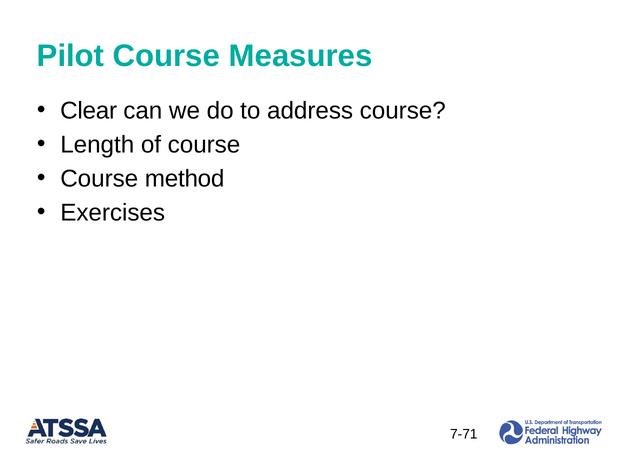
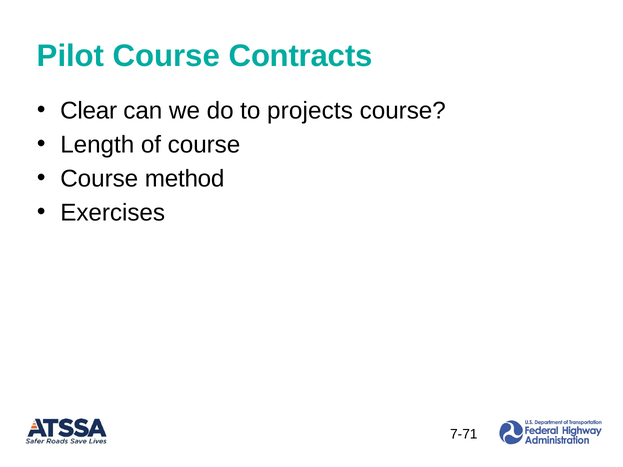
Measures: Measures -> Contracts (301, 56)
address: address -> projects (310, 111)
